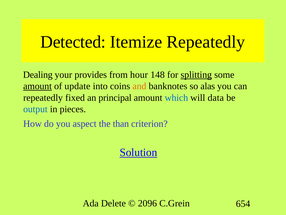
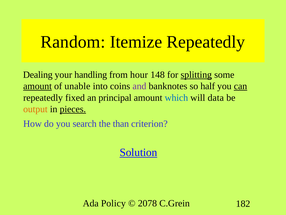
Detected: Detected -> Random (73, 42)
provides: provides -> handling (91, 75)
update: update -> unable (77, 86)
and colour: orange -> purple (139, 86)
alas: alas -> half (208, 86)
can underline: none -> present (241, 86)
output colour: blue -> orange (35, 109)
pieces underline: none -> present (73, 109)
aspect: aspect -> search (85, 124)
Delete: Delete -> Policy (113, 203)
2096: 2096 -> 2078 (147, 203)
654: 654 -> 182 (243, 203)
